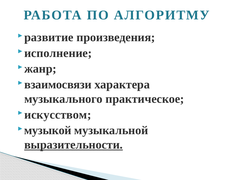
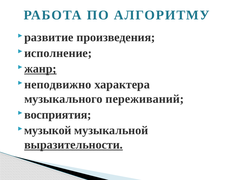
жанр underline: none -> present (40, 69)
взаимосвязи: взаимосвязи -> неподвижно (58, 85)
практическое: практическое -> переживаний (145, 99)
искусством: искусством -> восприятия (58, 115)
